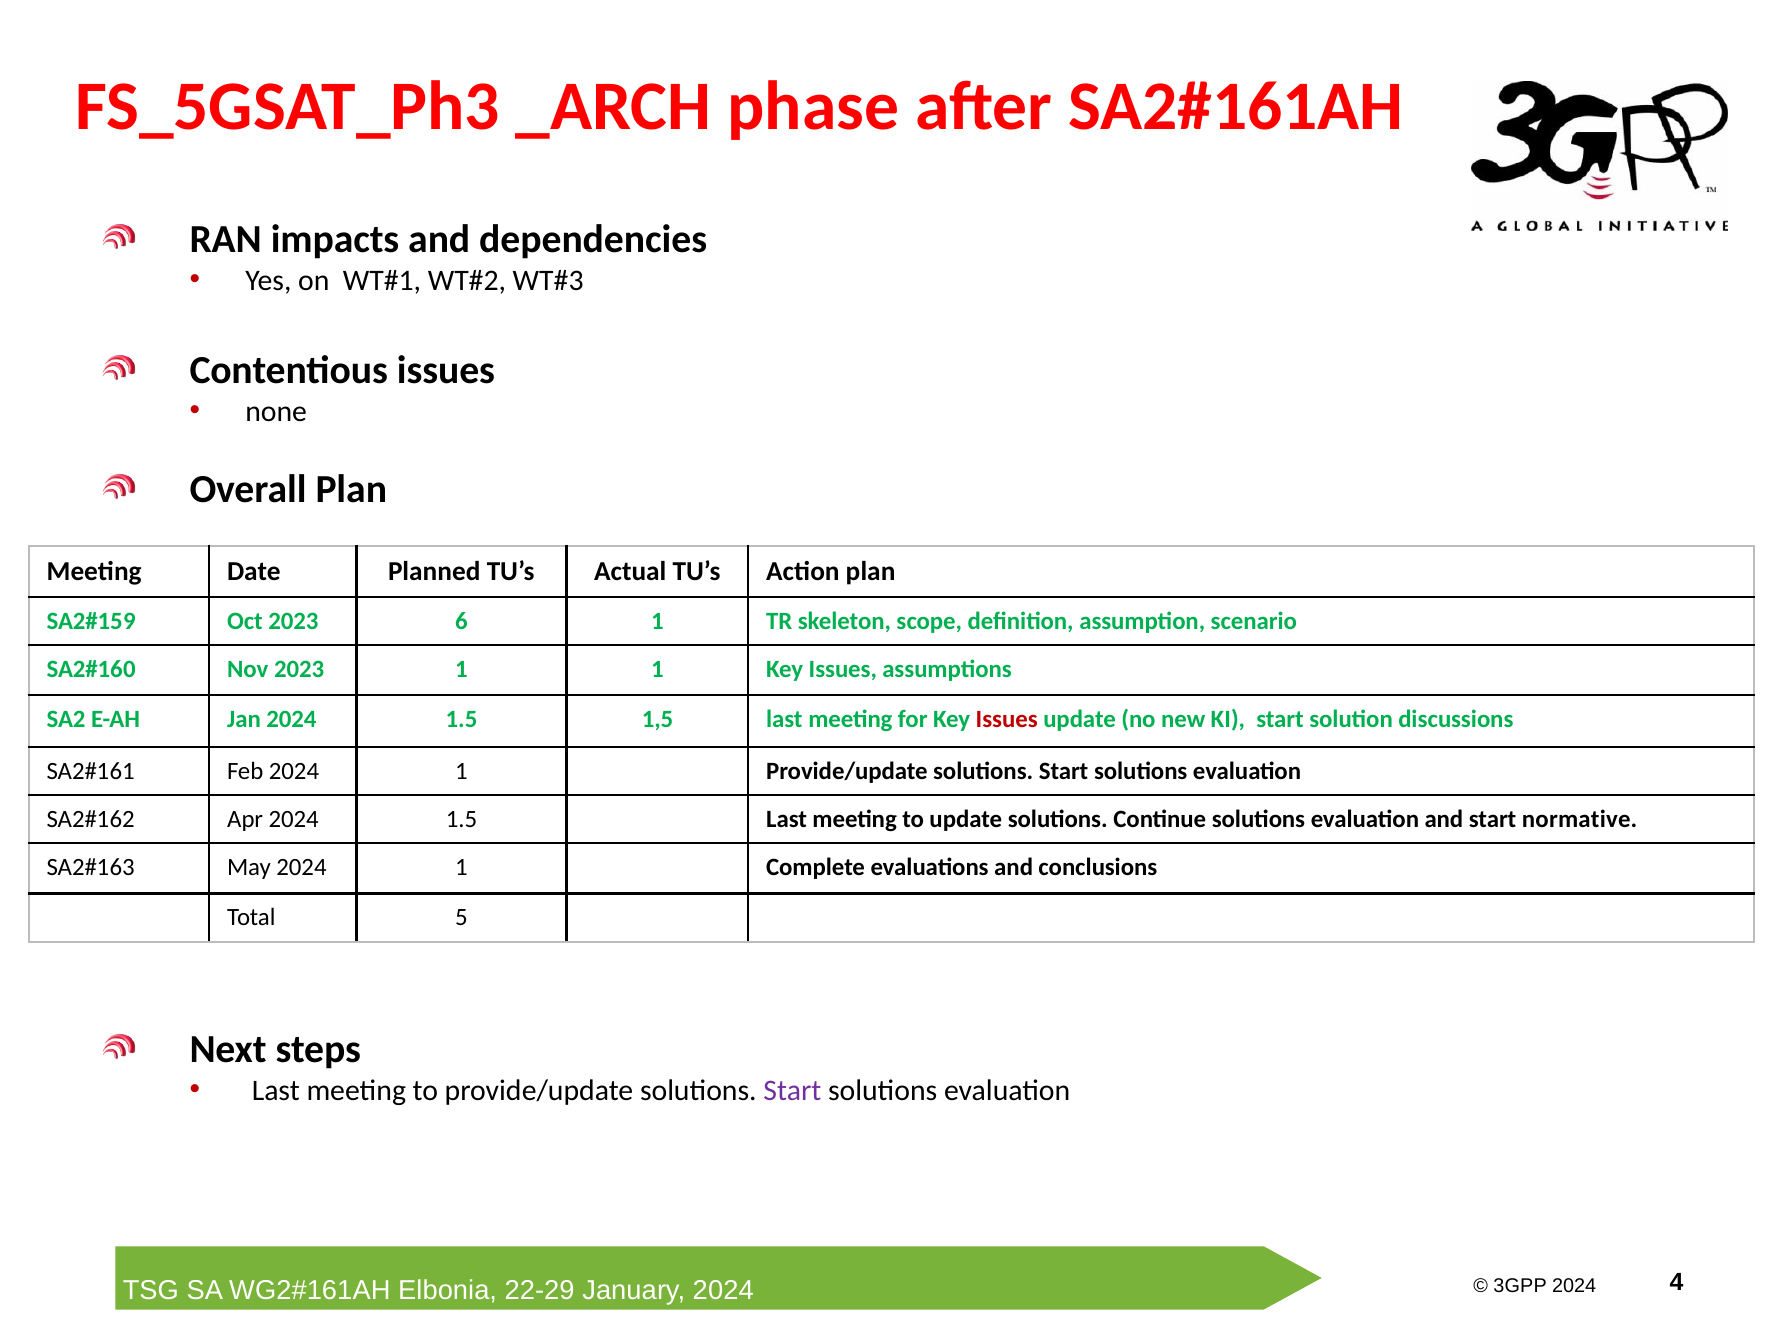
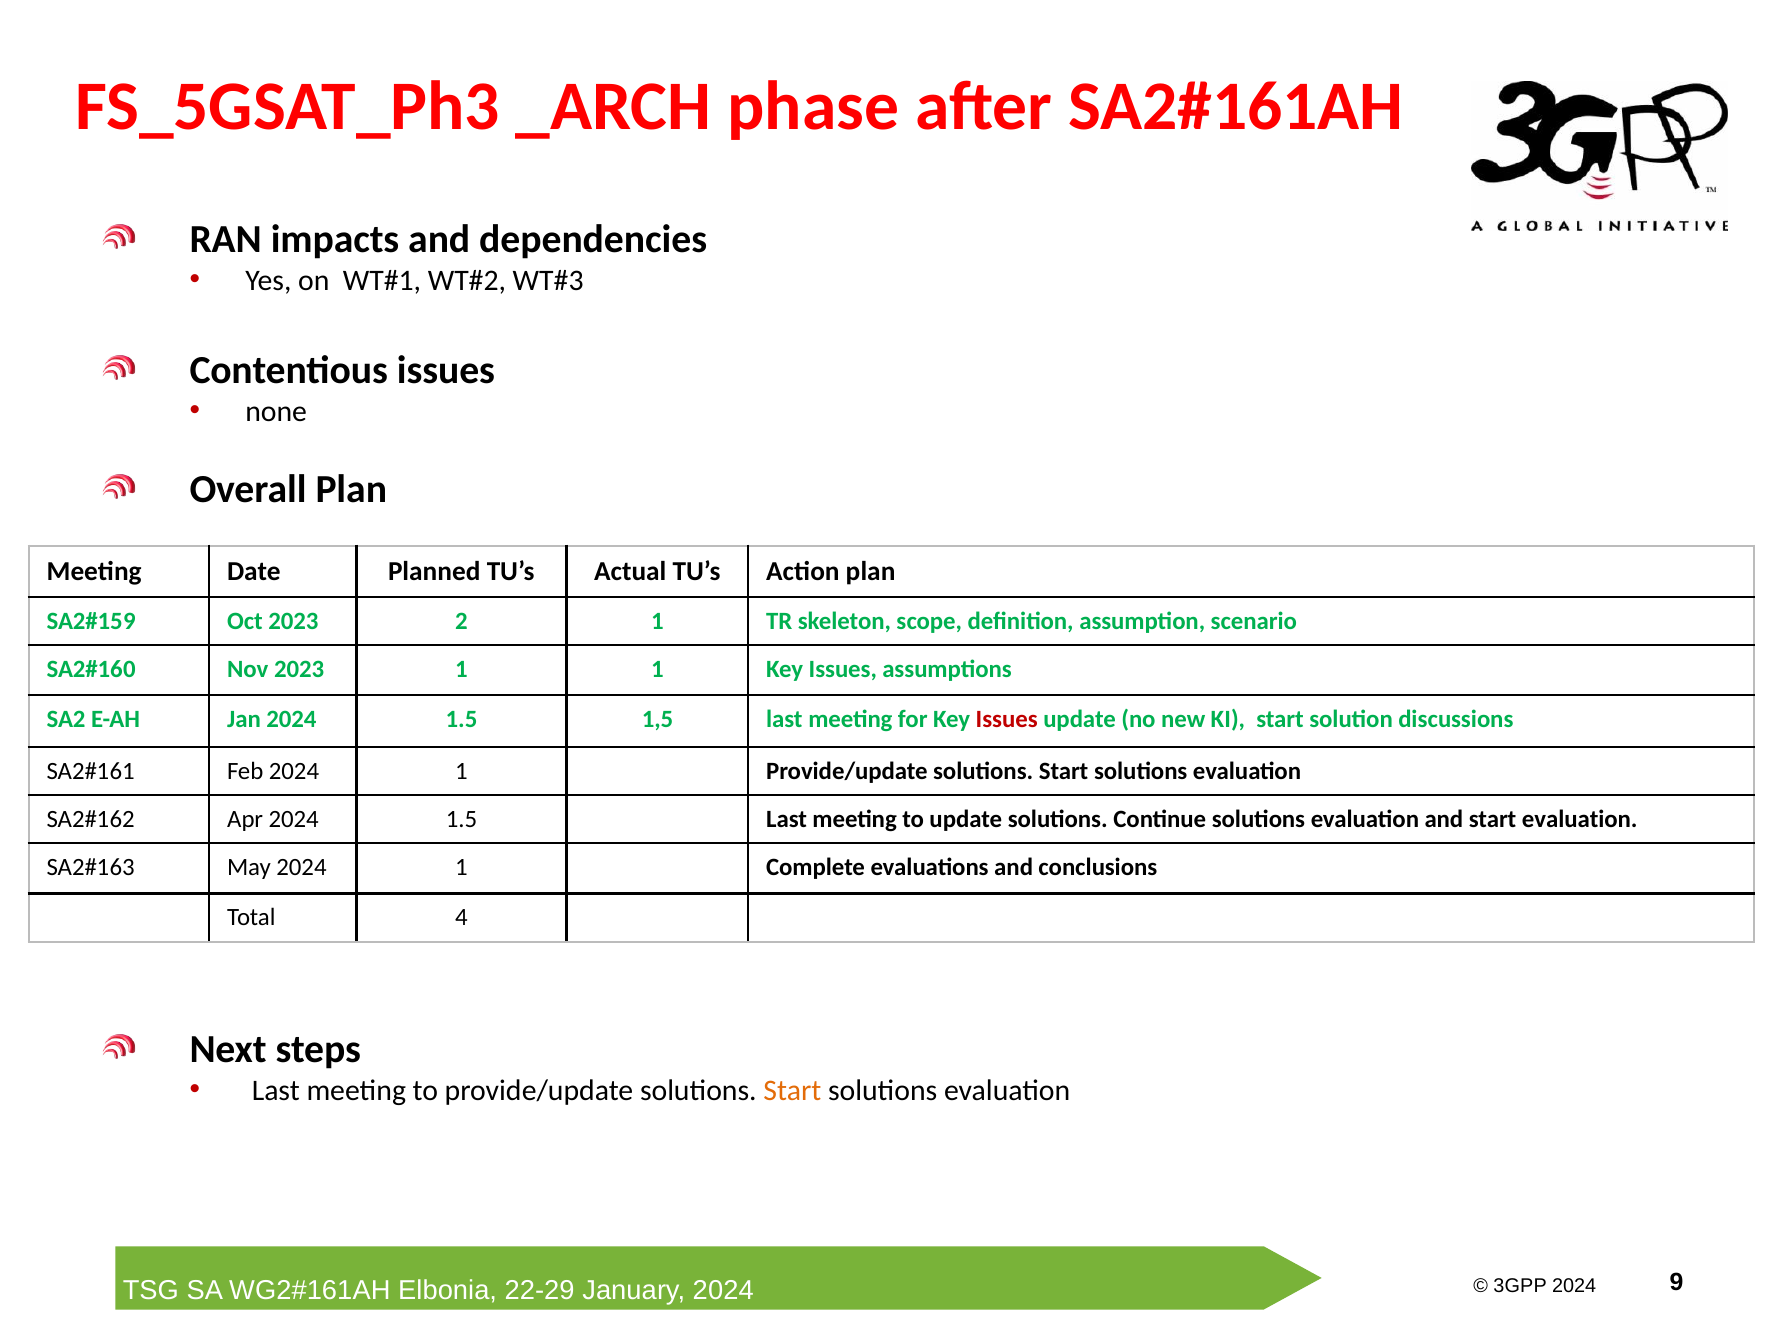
6: 6 -> 2 (462, 622)
start normative: normative -> evaluation (1580, 820)
5: 5 -> 4 (462, 918)
Start colour: purple -> orange (792, 1090)
4: 4 -> 9 (1676, 1282)
